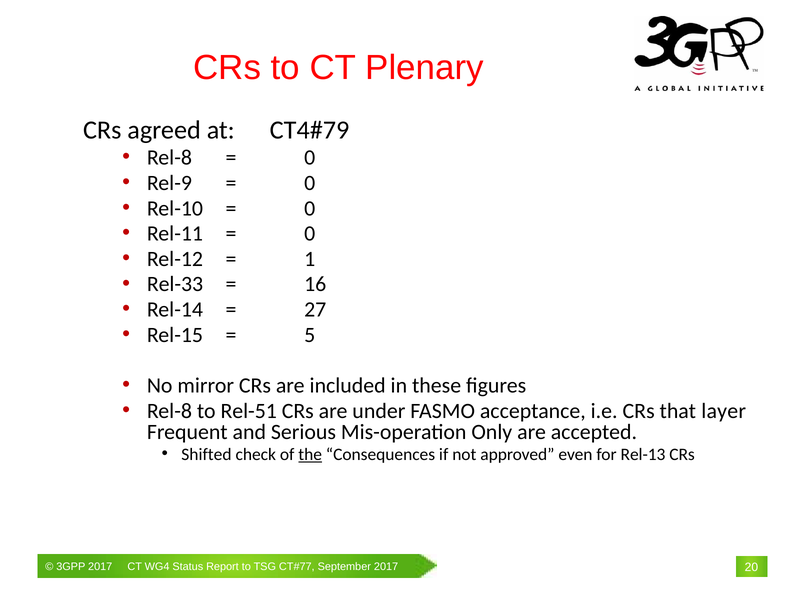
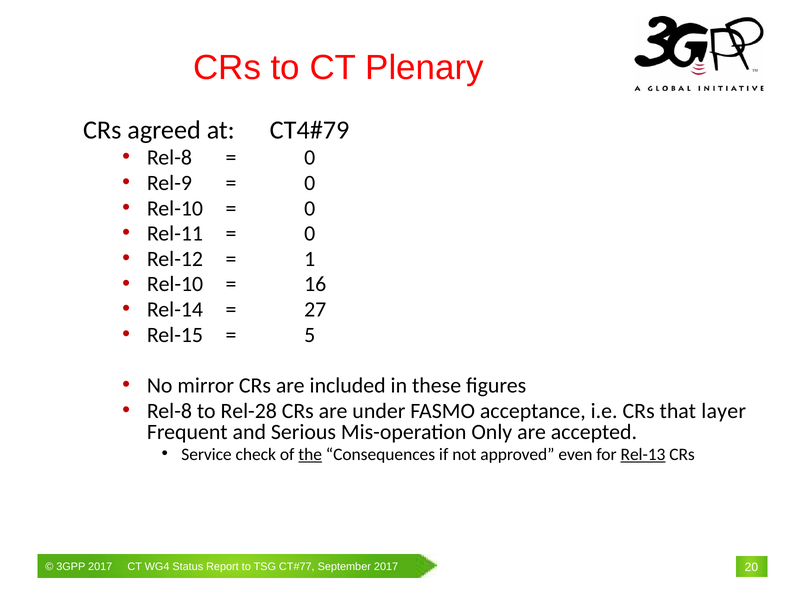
Rel-33: Rel-33 -> Rel-10 (175, 285)
Rel-51: Rel-51 -> Rel-28 (249, 411)
Shifted: Shifted -> Service (206, 455)
Rel-13 underline: none -> present (643, 455)
